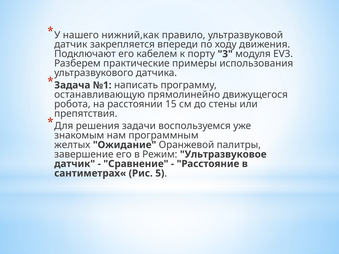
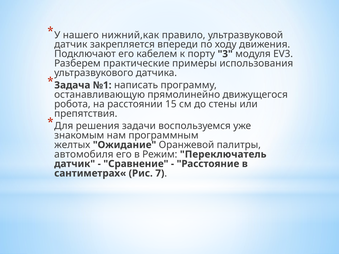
завершение: завершение -> автомобиля (84, 154)
Ультразвуковое: Ультразвуковое -> Переключатель (223, 154)
5: 5 -> 7 (160, 173)
